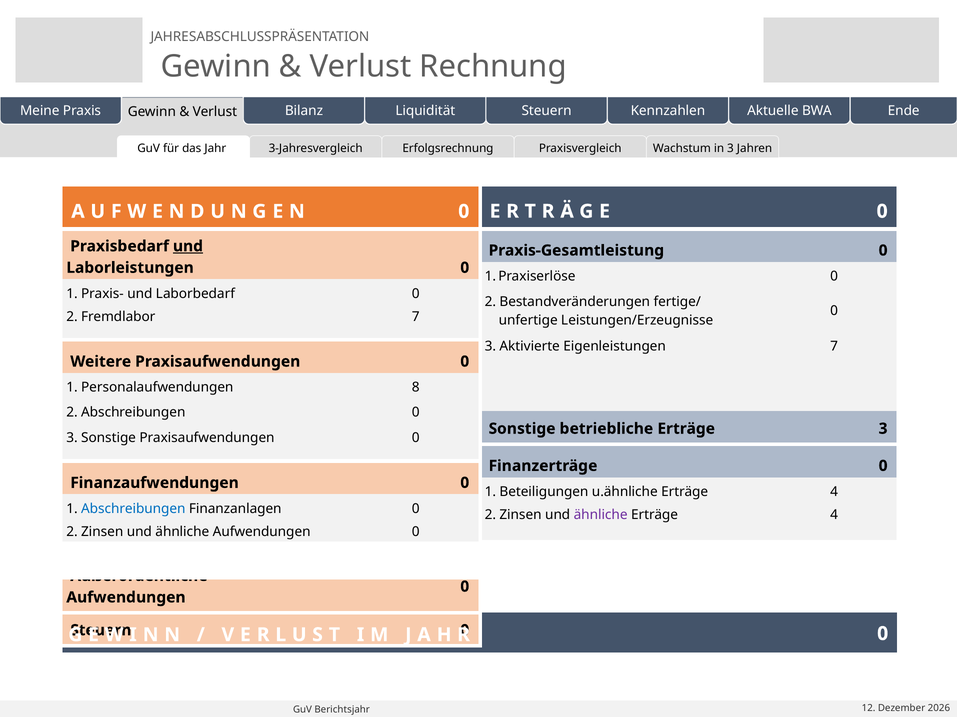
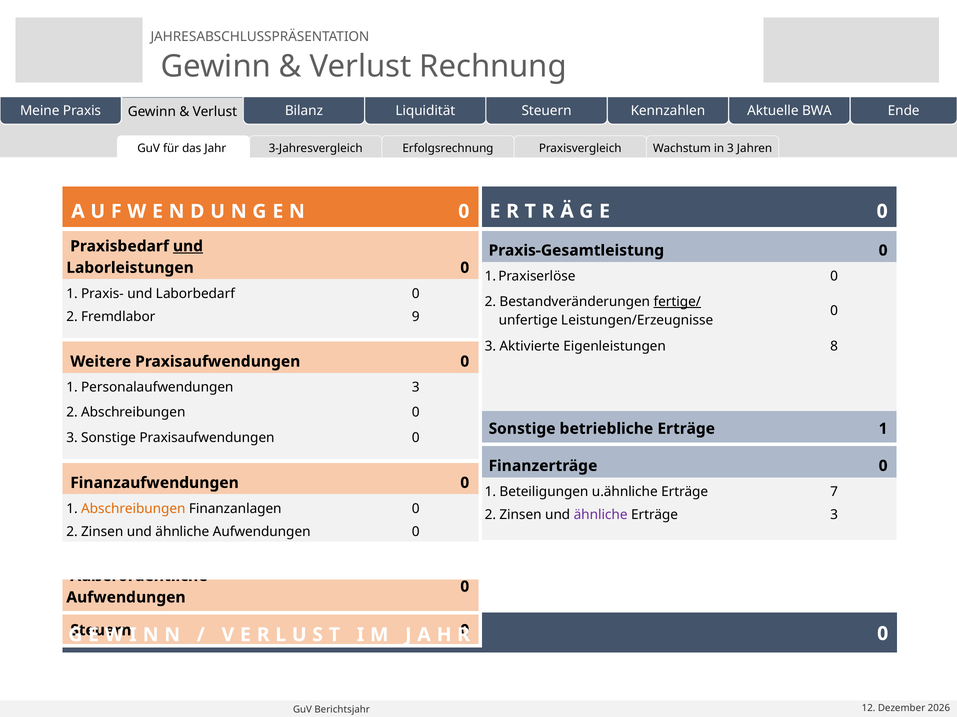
fertige/ underline: none -> present (677, 302)
Fremdlabor 7: 7 -> 9 (416, 317)
Eigenleistungen 7: 7 -> 8 (834, 346)
Personalaufwendungen 8: 8 -> 3 (416, 388)
Erträge 3: 3 -> 1 (883, 429)
u.ähnliche Erträge 4: 4 -> 7 (834, 492)
Abschreibungen colour: blue -> orange (133, 509)
4: 4 -> 3 (834, 515)
